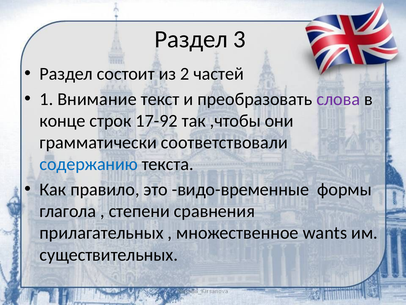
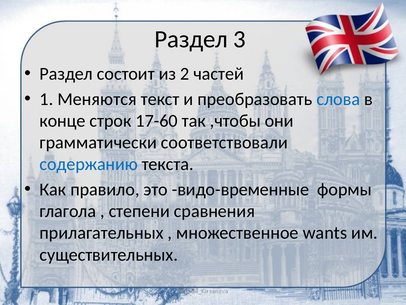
Внимание: Внимание -> Меняются (97, 99)
слова colour: purple -> blue (338, 99)
17-92: 17-92 -> 17-60 (157, 121)
